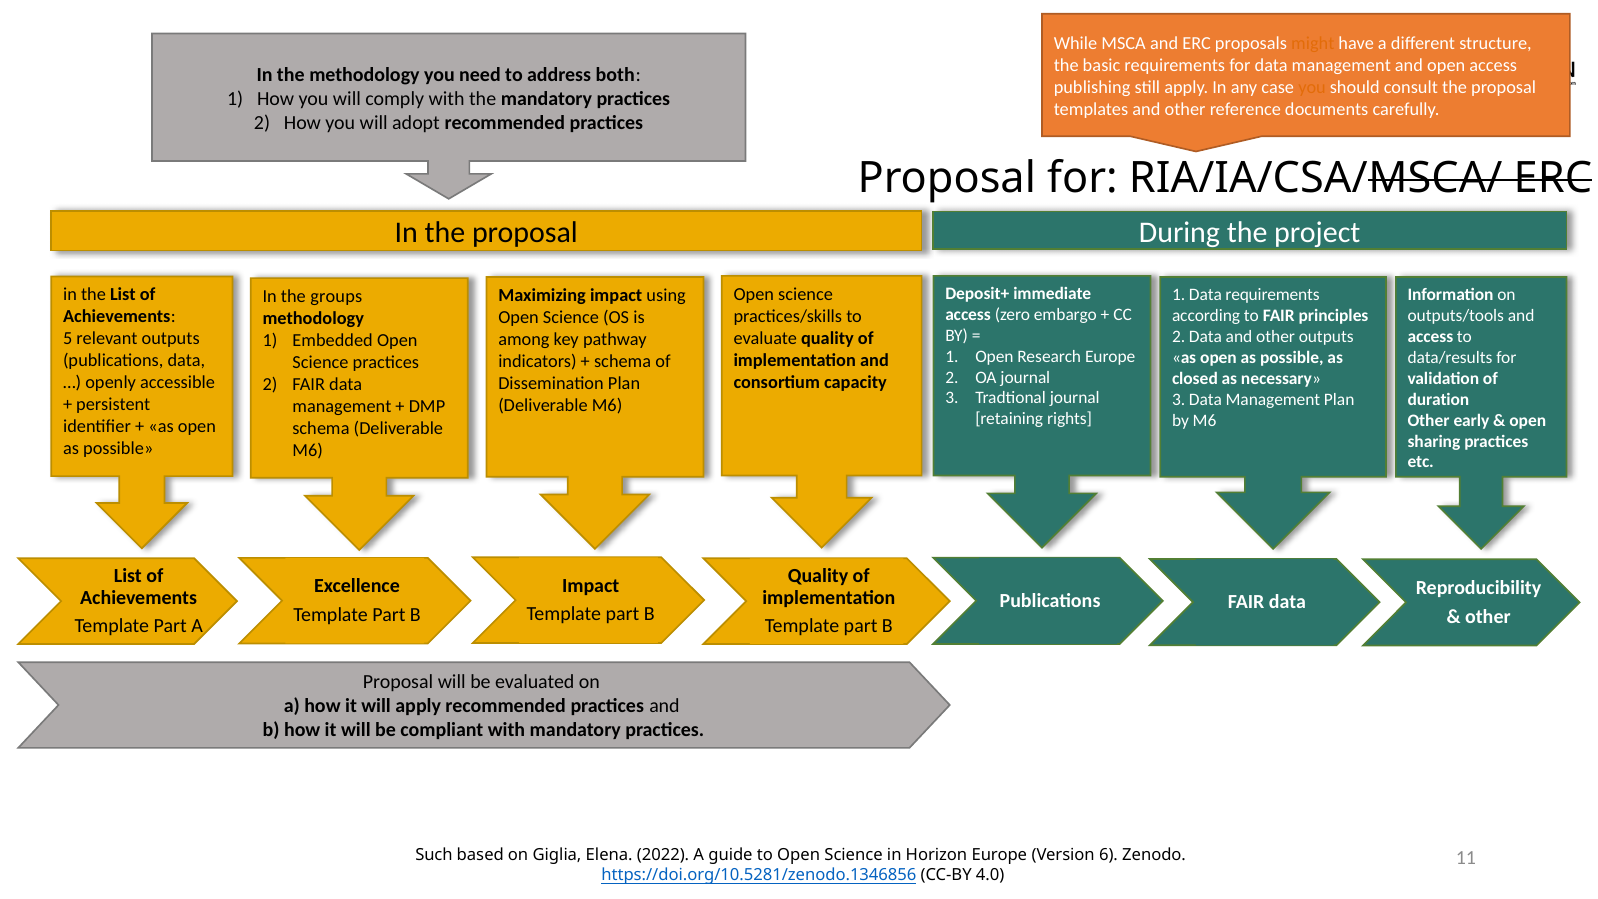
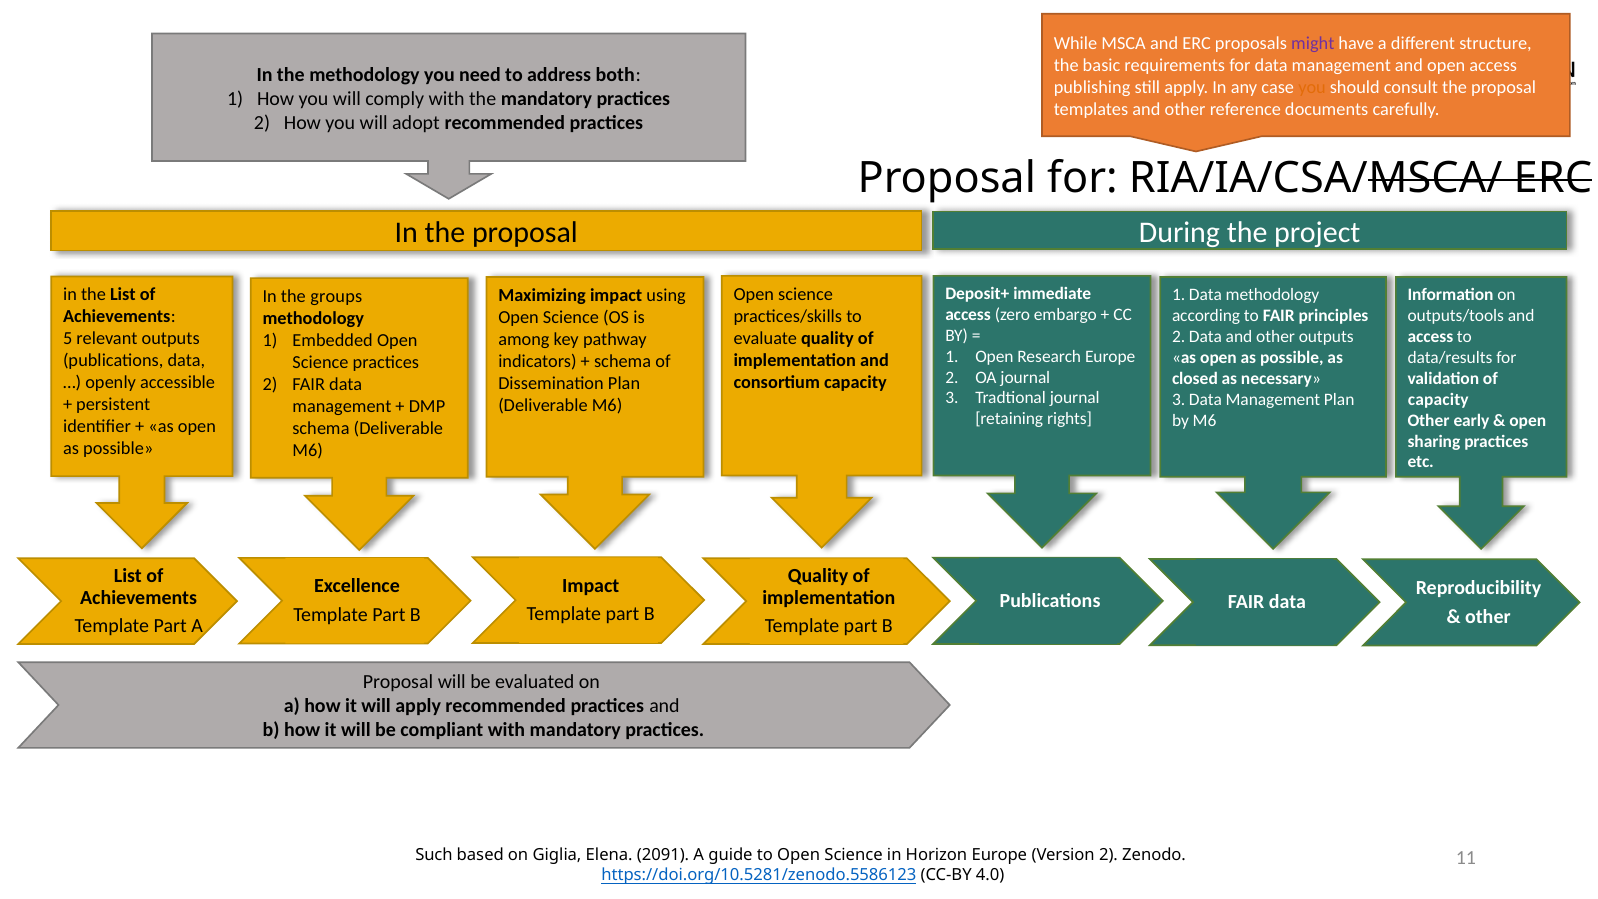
might colour: orange -> purple (1313, 43)
Data requirements: requirements -> methodology (1272, 295)
duration: duration -> capacity (1438, 399)
2022: 2022 -> 2091 (663, 855)
Version 6: 6 -> 2 (1108, 855)
https://doi.org/10.5281/zenodo.1346856: https://doi.org/10.5281/zenodo.1346856 -> https://doi.org/10.5281/zenodo.5586123 (759, 875)
